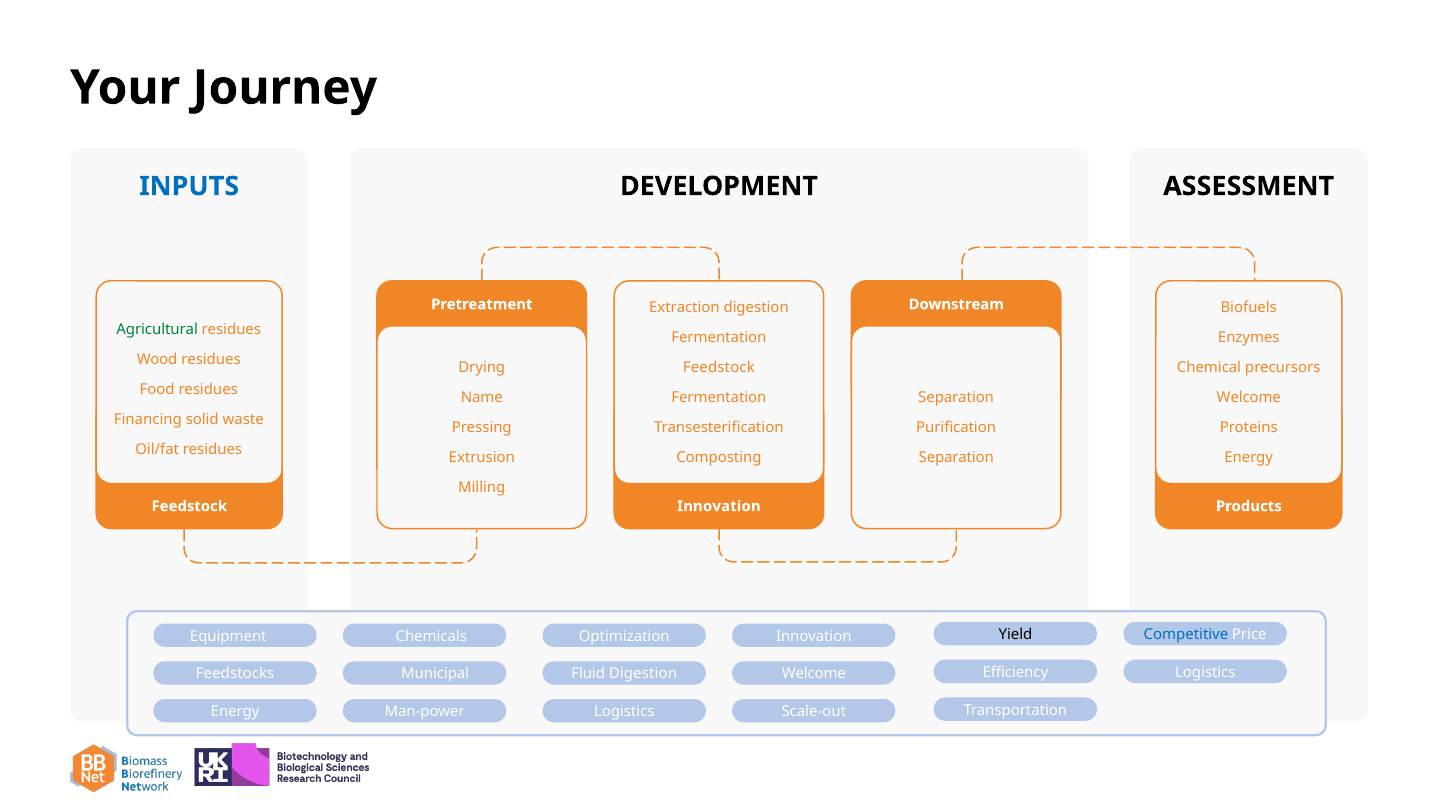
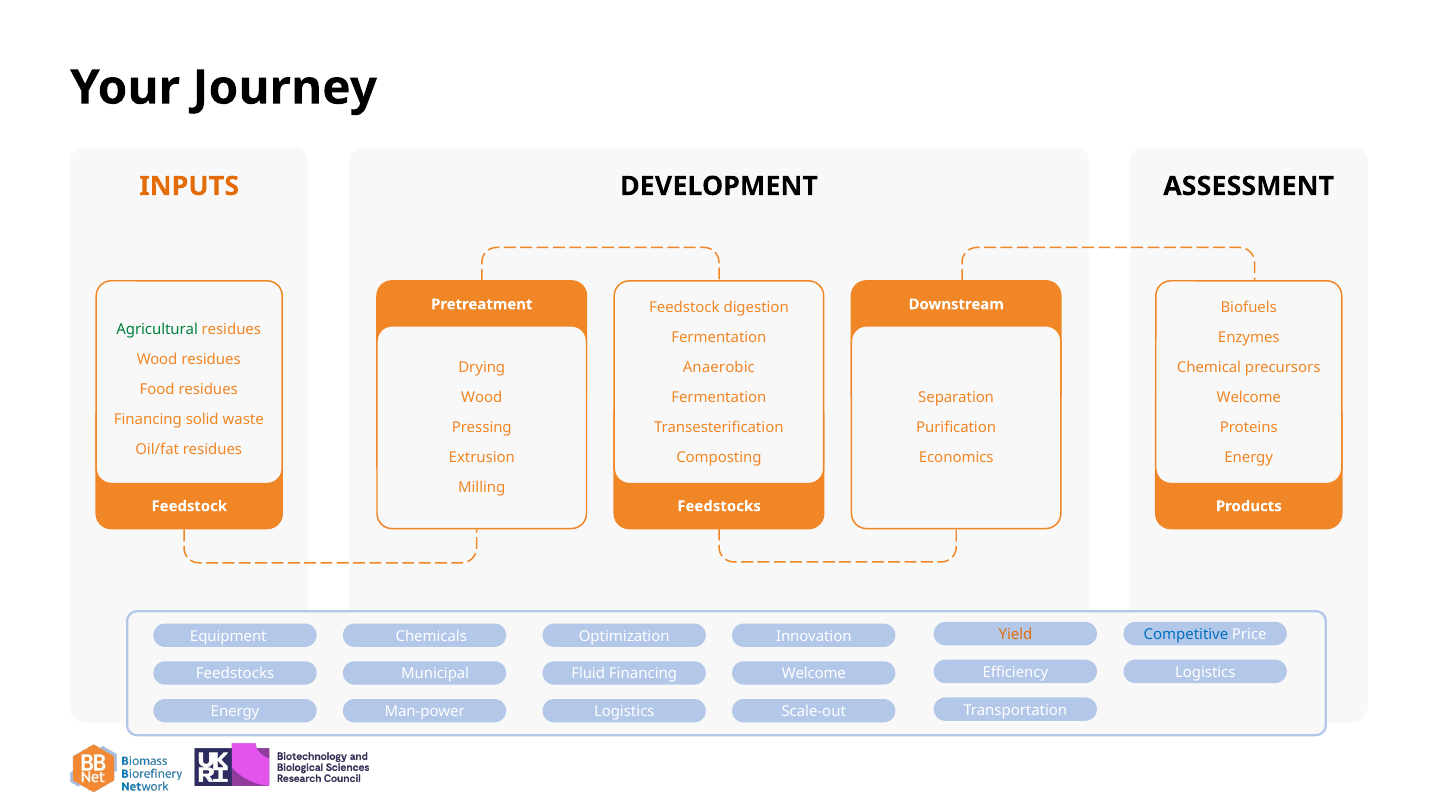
INPUTS colour: blue -> orange (189, 186)
Extraction: Extraction -> Feedstock (684, 307)
Feedstock: Feedstock -> Anaerobic (719, 367)
Name: Name -> Wood (482, 397)
Separation: Separation -> Economics (956, 458)
Innovation: Innovation -> Feedstocks (719, 506)
Yield colour: black -> orange (1015, 635)
Fluid Digestion: Digestion -> Financing (643, 674)
